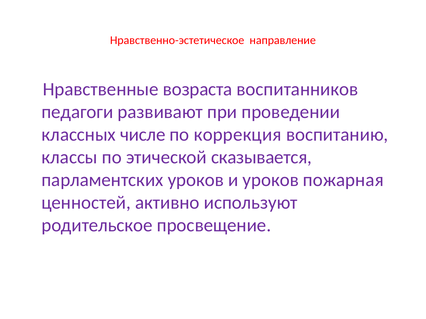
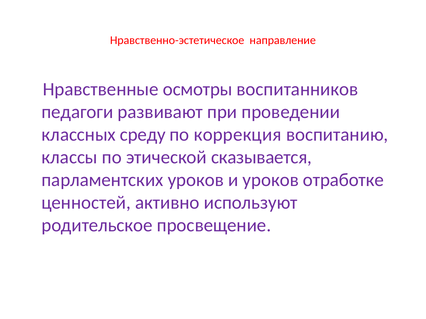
возраста: возраста -> осмотры (198, 89)
числе: числе -> среду (143, 135)
пожарная: пожарная -> отработке (343, 180)
